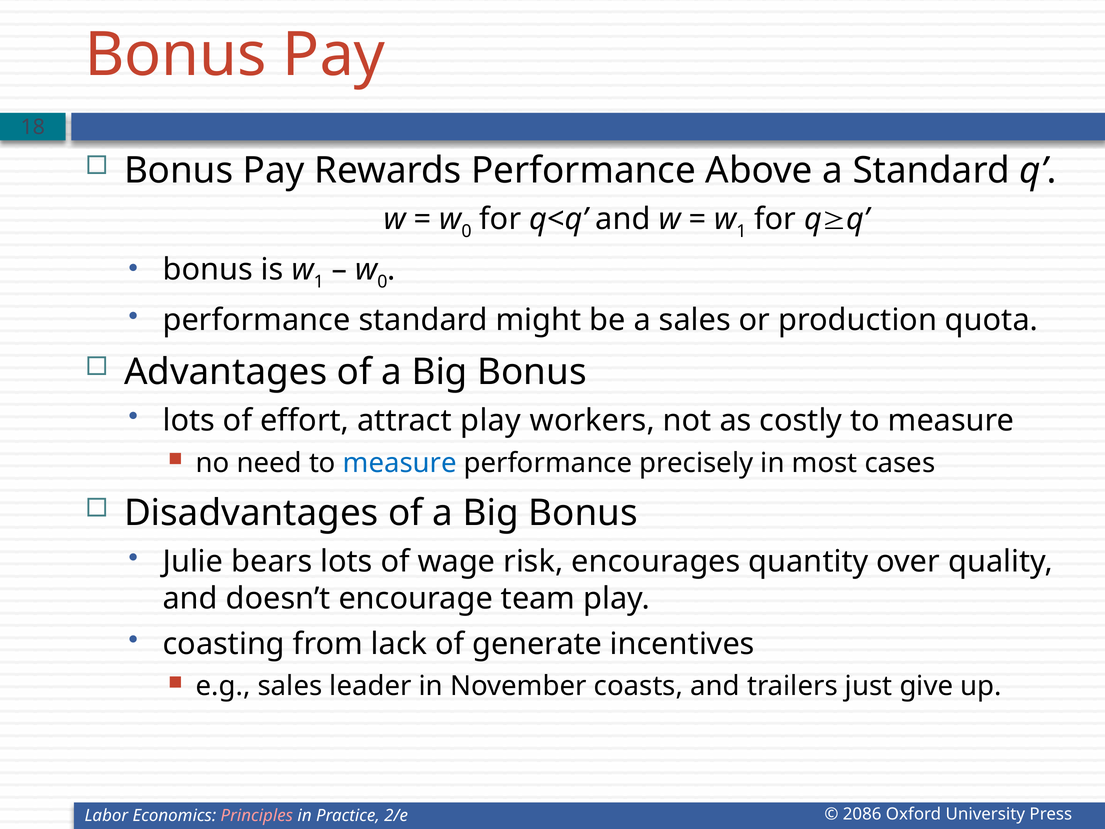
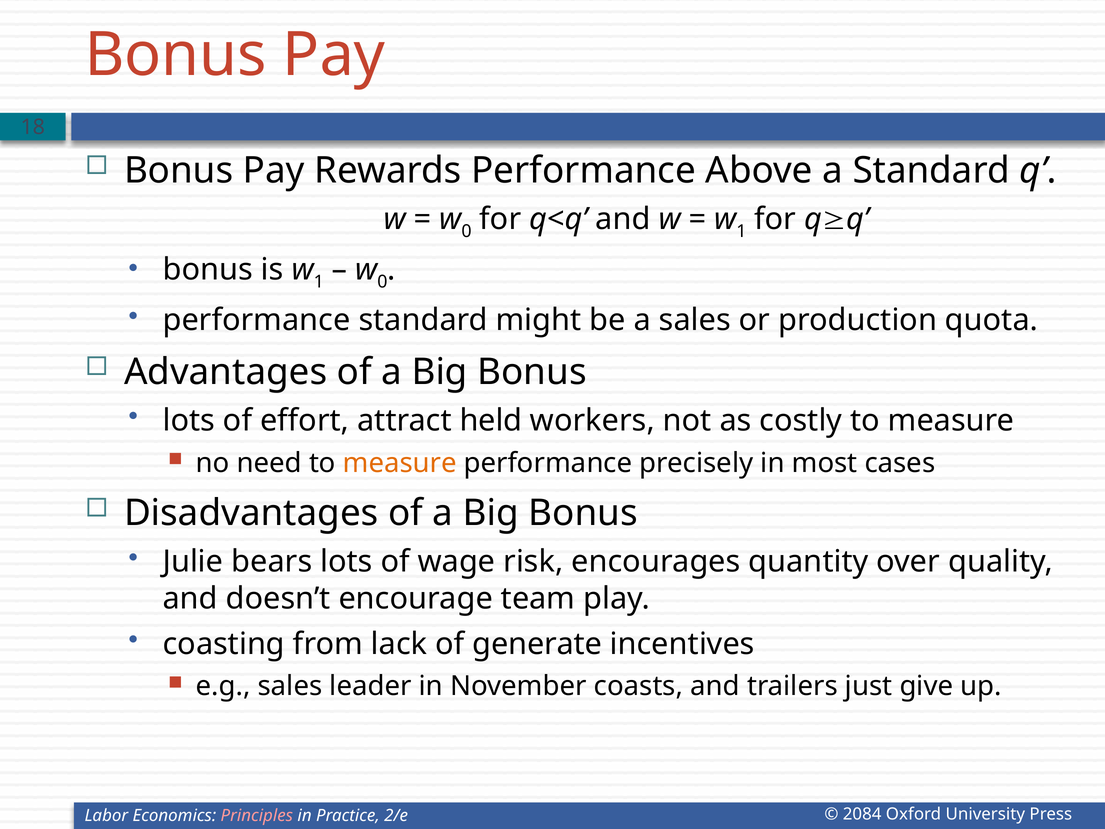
attract play: play -> held (491, 420)
measure colour: blue -> orange (400, 463)
2086: 2086 -> 2084 (862, 814)
